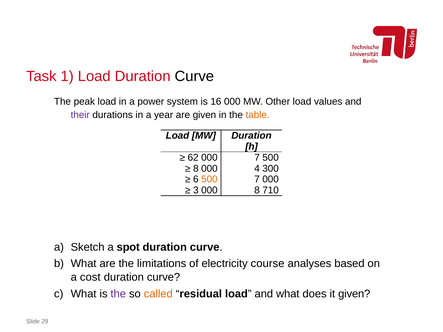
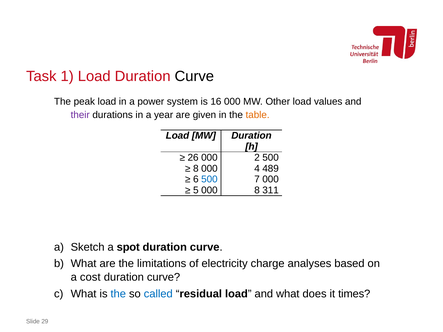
62: 62 -> 26 (193, 158)
000 7: 7 -> 2 (257, 158)
300: 300 -> 489 (271, 169)
500 colour: orange -> blue (209, 180)
3: 3 -> 5 (196, 190)
710: 710 -> 311 (271, 190)
course: course -> charge (268, 264)
the colour: purple -> blue (118, 294)
called colour: orange -> blue (158, 294)
it given: given -> times (354, 294)
